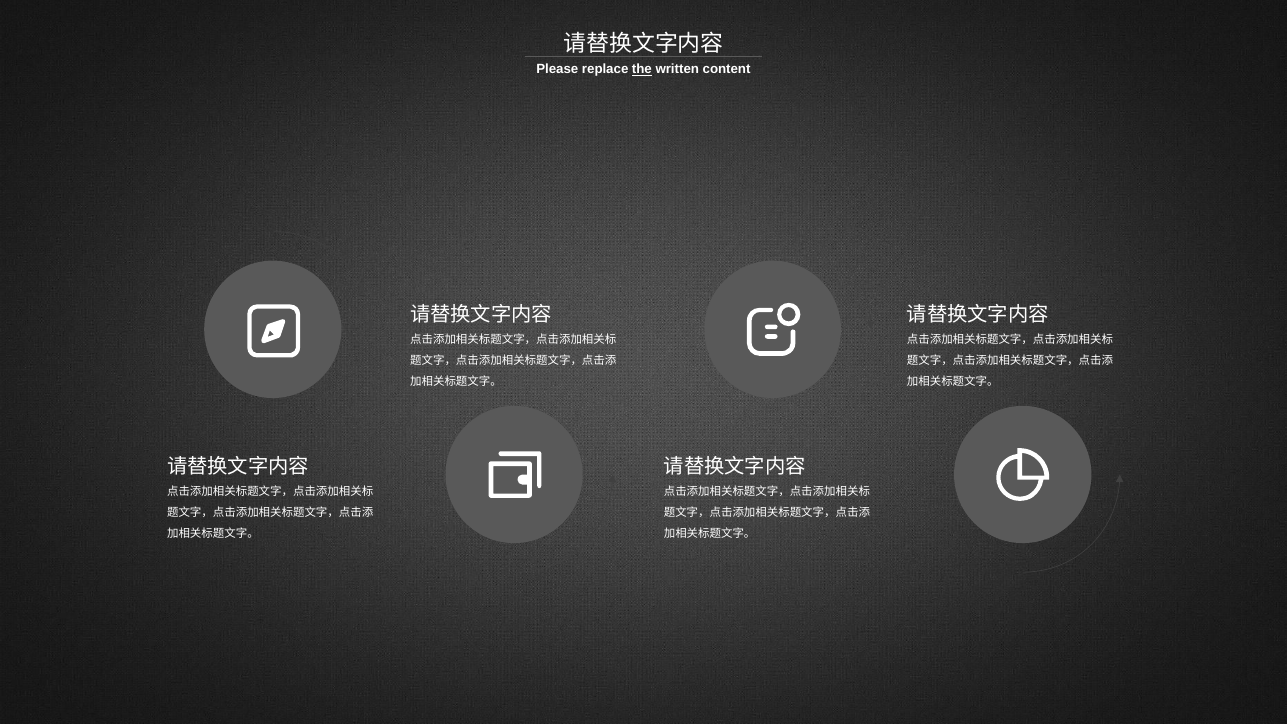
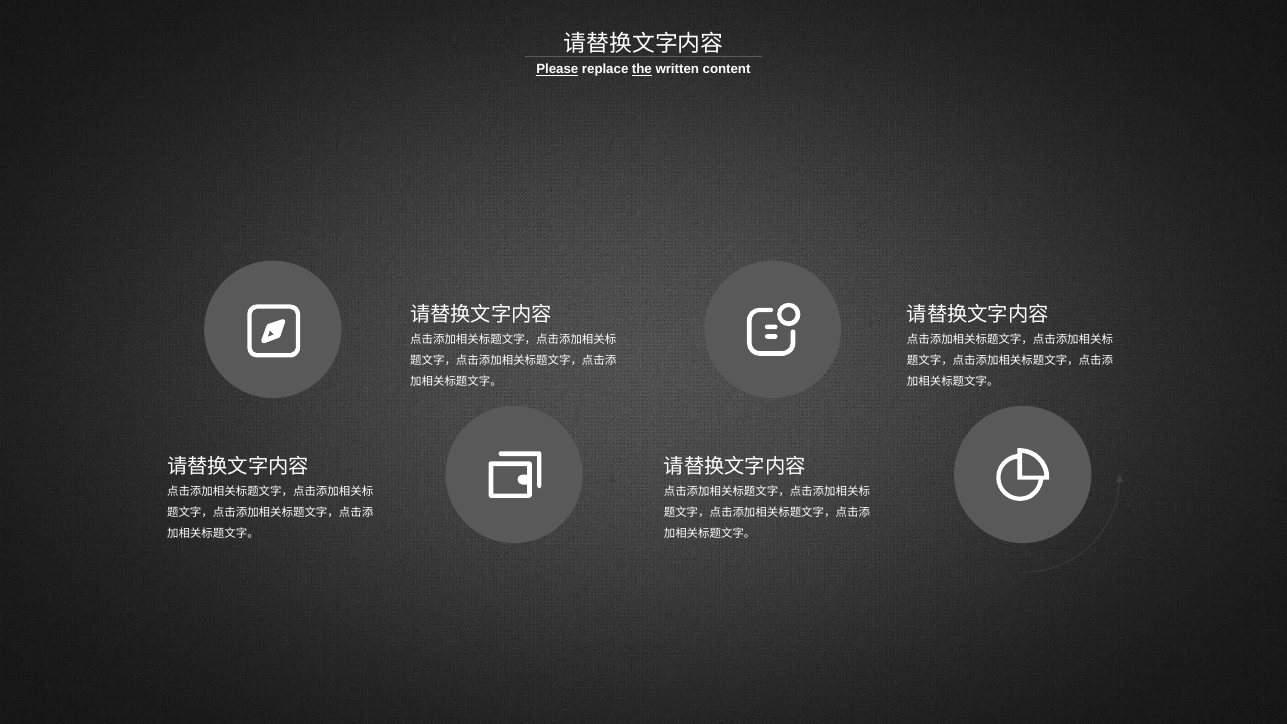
Please underline: none -> present (557, 69)
